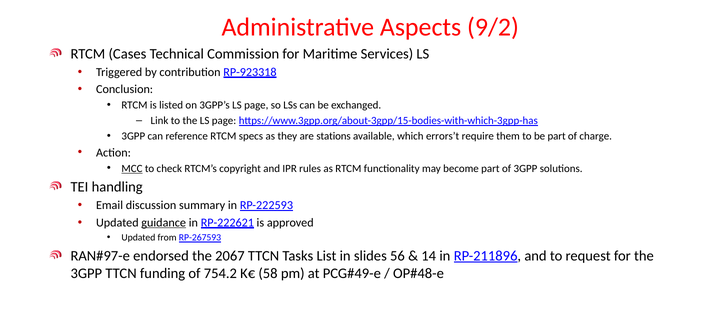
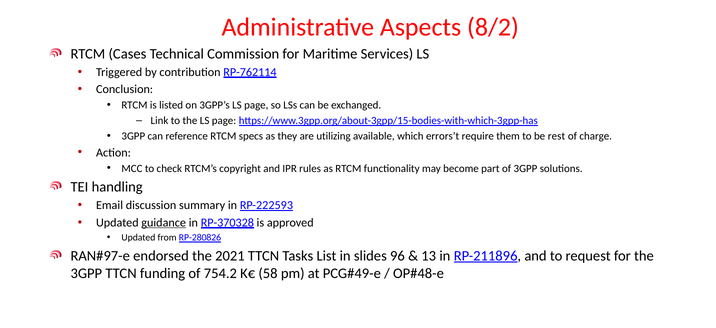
9/2: 9/2 -> 8/2 (493, 27)
RP-923318: RP-923318 -> RP-762114 (250, 72)
stations: stations -> utilizing (334, 136)
be part: part -> rest (557, 136)
MCC underline: present -> none (132, 168)
RP-222621: RP-222621 -> RP-370328 (227, 222)
RP-267593: RP-267593 -> RP-280826 (200, 237)
2067: 2067 -> 2021 (230, 255)
56: 56 -> 96 (397, 255)
14: 14 -> 13 (429, 255)
